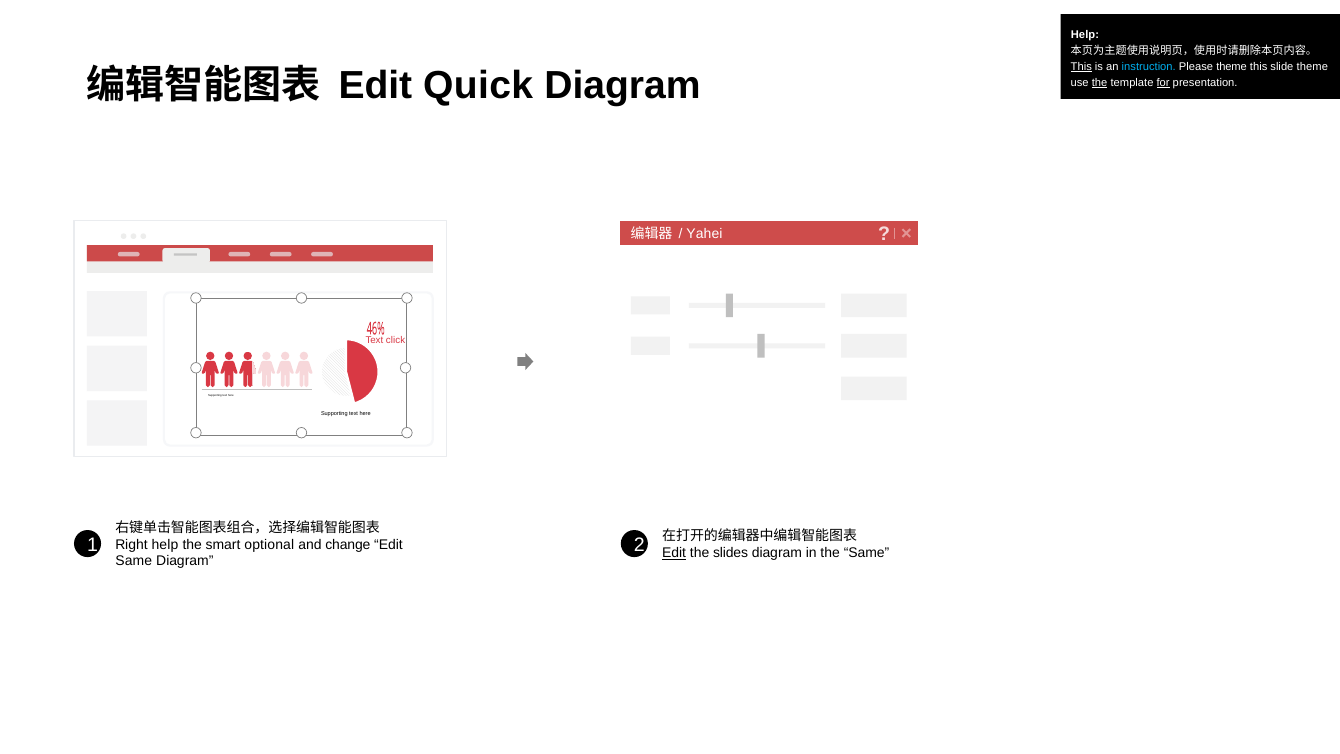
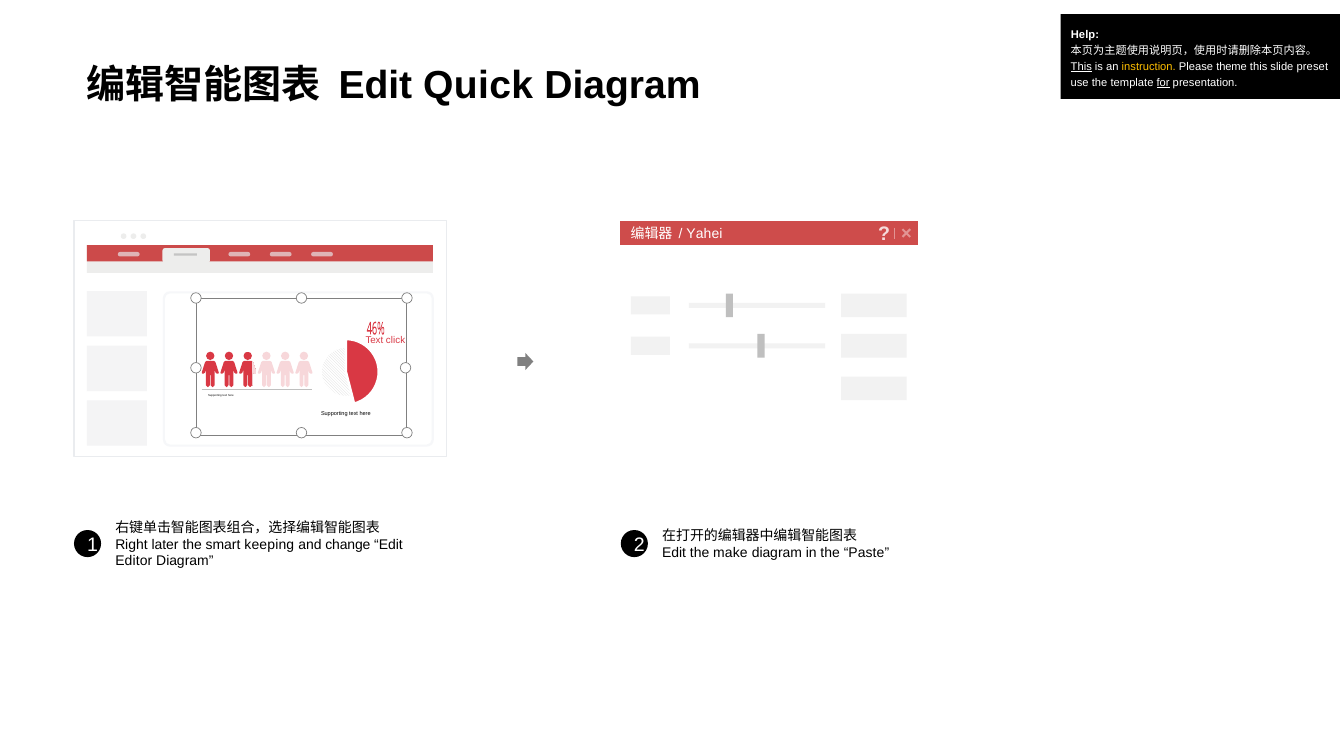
instruction colour: light blue -> yellow (1149, 67)
slide theme: theme -> preset (1312, 67)
the underline: present -> none (1100, 83)
Right help: help -> later (165, 544)
optional: optional -> keeping (269, 544)
Edit underline: present -> none (674, 553)
slides: slides -> make (730, 553)
the Same: Same -> Paste (866, 553)
Same: Same -> Editor (134, 561)
